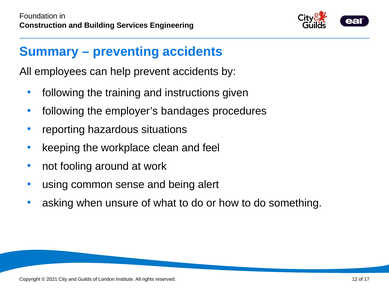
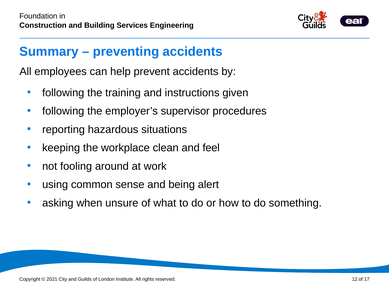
bandages: bandages -> supervisor (185, 111)
